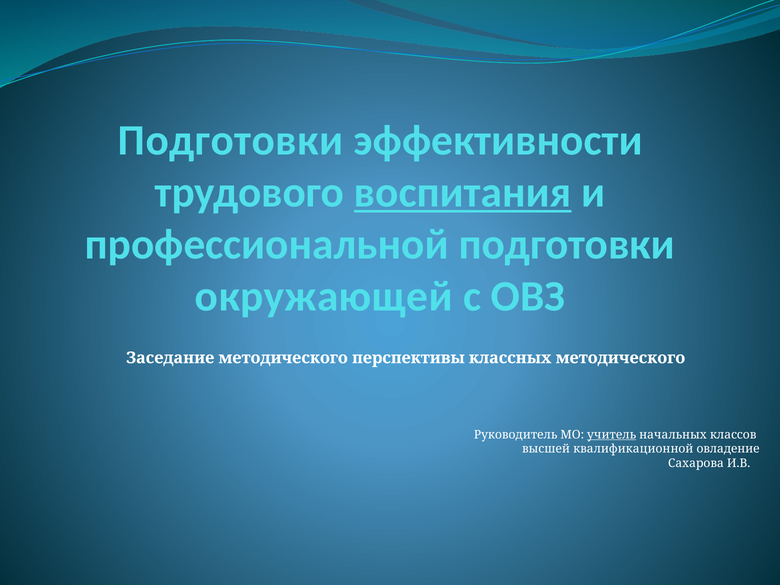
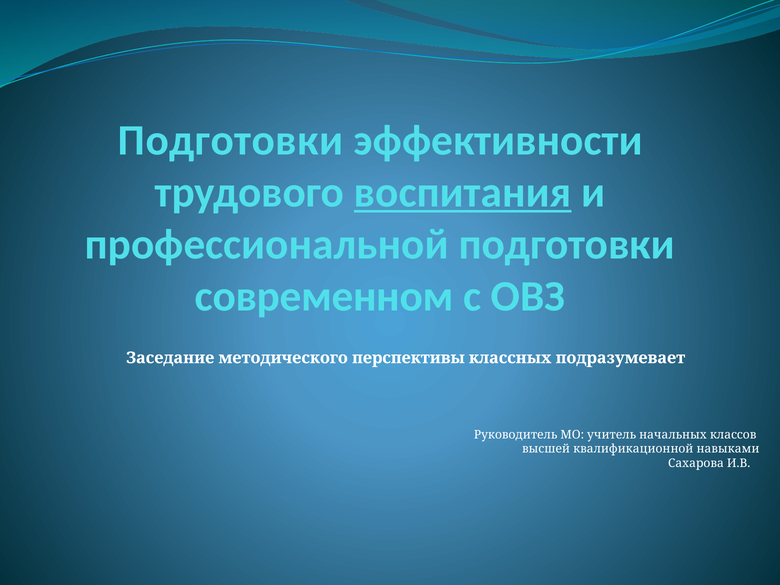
окружающей: окружающей -> современном (324, 297)
классных методического: методического -> подразумевает (620, 358)
учитель underline: present -> none (612, 435)
овладение: овладение -> навыками (728, 449)
